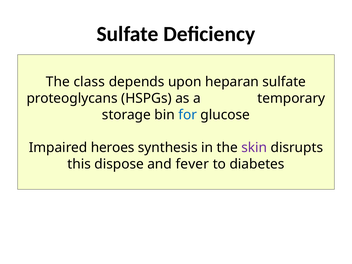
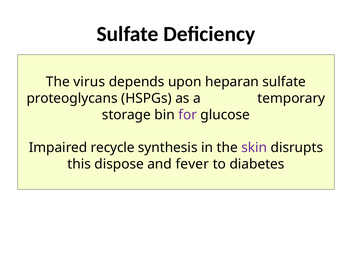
class: class -> virus (89, 82)
for colour: blue -> purple (188, 115)
heroes: heroes -> recycle (113, 148)
